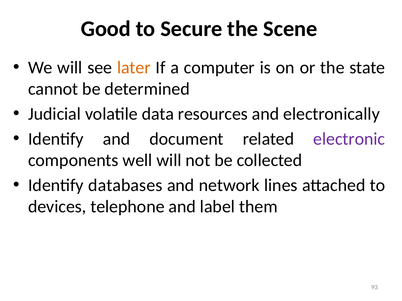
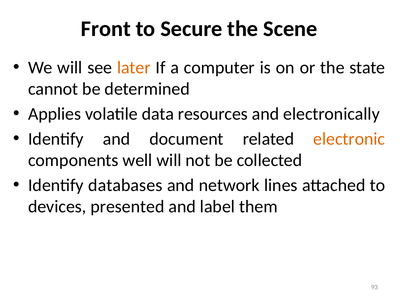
Good: Good -> Front (106, 29)
Judicial: Judicial -> Applies (55, 114)
electronic colour: purple -> orange (349, 139)
telephone: telephone -> presented (127, 207)
